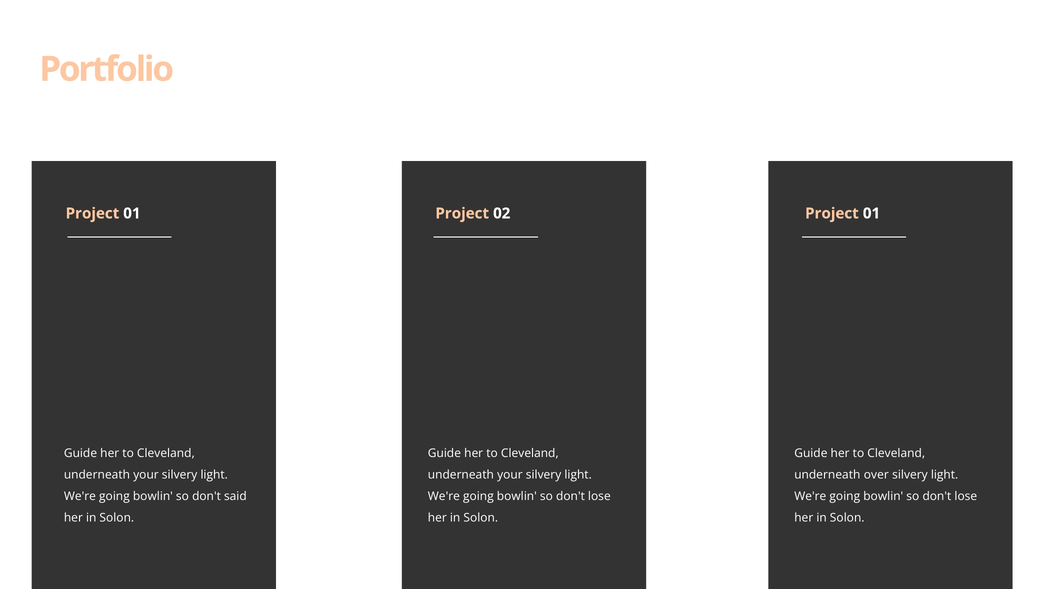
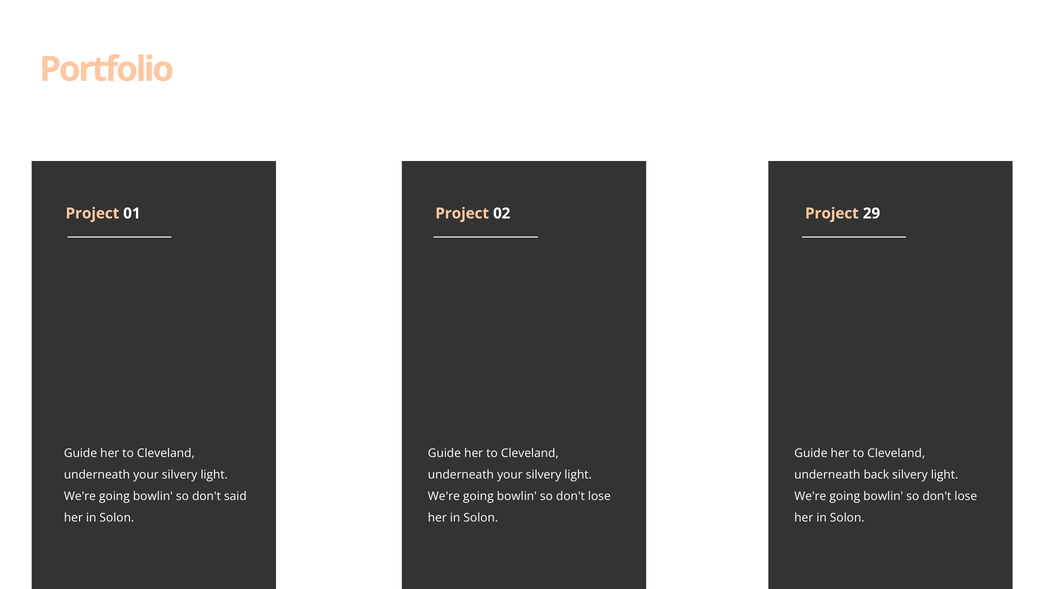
01 Project 01: 01 -> 29 (872, 214)
over: over -> back (876, 475)
